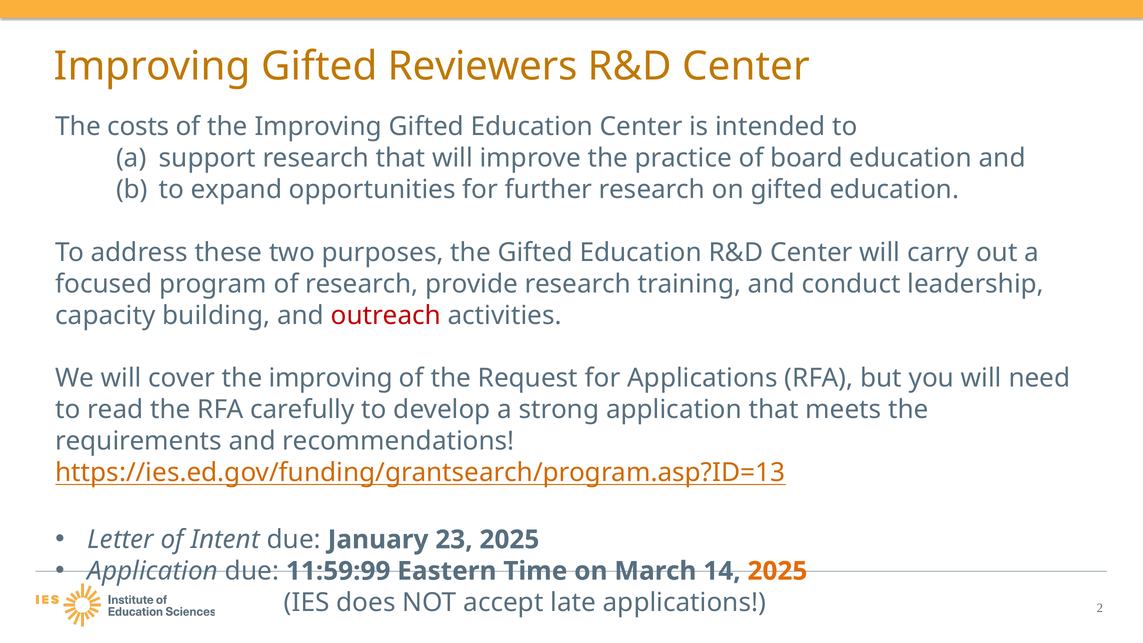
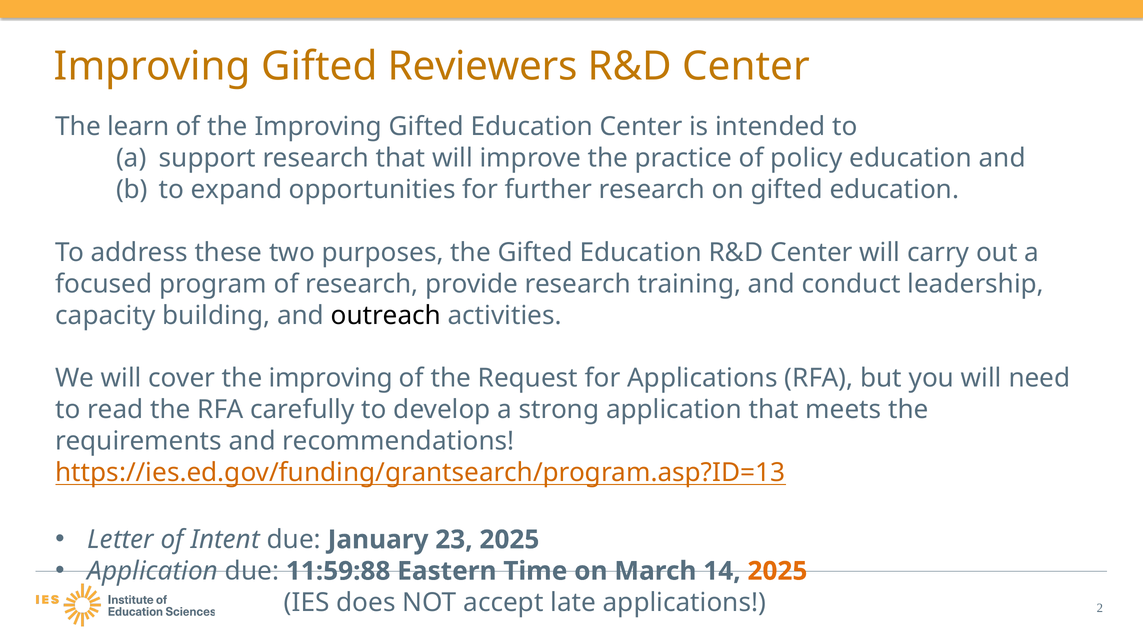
costs: costs -> learn (138, 127)
board: board -> policy (806, 158)
outreach colour: red -> black (386, 315)
11:59:99: 11:59:99 -> 11:59:88 (338, 571)
